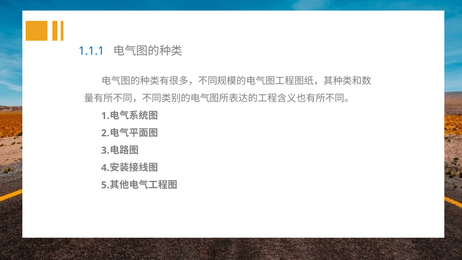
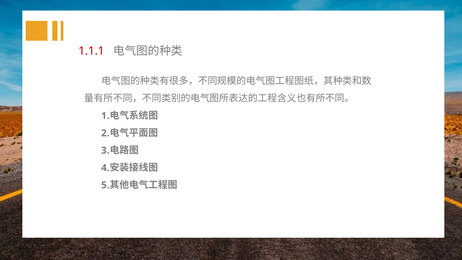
1.1.1 colour: blue -> red (91, 51)
